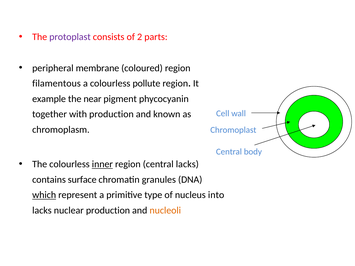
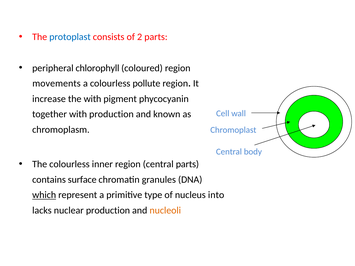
protoplast colour: purple -> blue (70, 37)
membrane: membrane -> chlorophyll (97, 68)
filamentous: filamentous -> movements (56, 83)
example: example -> increase (49, 99)
the near: near -> with (92, 99)
inner underline: present -> none (102, 164)
central lacks: lacks -> parts (187, 164)
